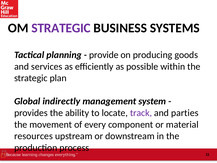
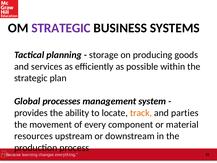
provide: provide -> storage (104, 55)
indirectly: indirectly -> processes (61, 101)
track colour: purple -> orange (141, 113)
